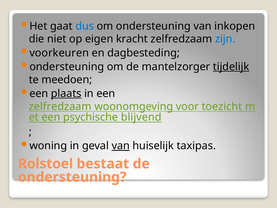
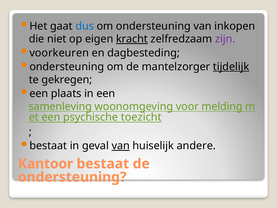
kracht underline: none -> present (132, 39)
zijn colour: blue -> purple (225, 39)
meedoen: meedoen -> gekregen (67, 80)
plaats underline: present -> none (66, 93)
zelfredzaam: zelfredzaam -> samenleving (60, 106)
toezicht: toezicht -> melding (222, 106)
blijvend: blijvend -> toezicht (141, 117)
woning: woning -> bestaat (48, 146)
taxipas: taxipas -> andere (196, 146)
Rolstoel: Rolstoel -> Kantoor (46, 164)
